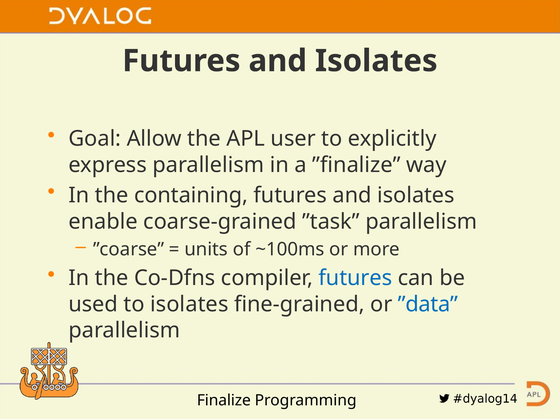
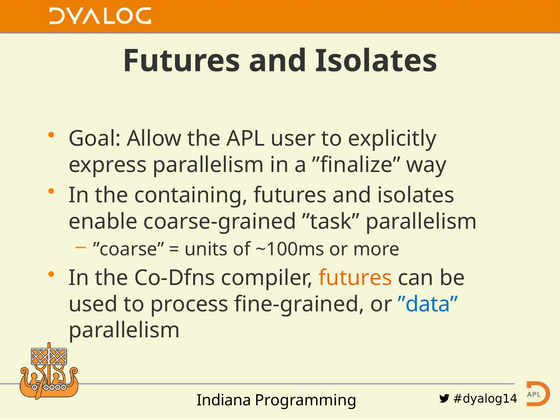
futures colour: blue -> orange (355, 278)
to isolates: isolates -> process (189, 304)
Finalize: Finalize -> Indiana (224, 401)
